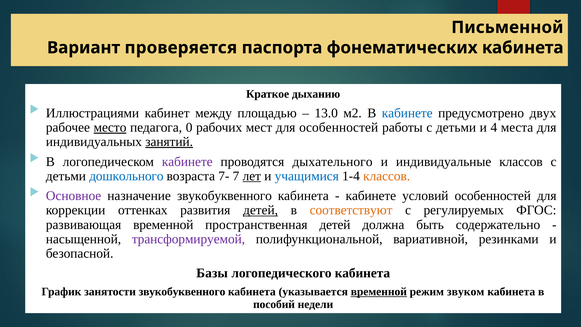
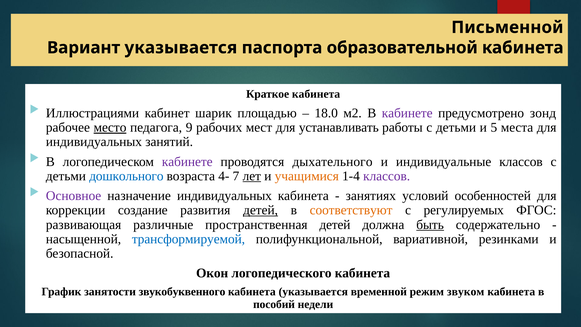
Вариант проверяется: проверяется -> указывается (181, 48)
фонематических: фонематических -> образовательной (402, 48)
Краткое дыханию: дыханию -> кабинета (316, 94)
между: между -> шарик (213, 113)
13.0: 13.0 -> 18.0 (326, 113)
кабинете colour: blue -> purple (407, 113)
двух: двух -> зонд (543, 113)
0: 0 -> 9 (189, 127)
для особенностей: особенностей -> устанавливать (339, 127)
4: 4 -> 5 (494, 127)
занятий underline: present -> none (169, 142)
7-: 7- -> 4- (224, 176)
учащимися colour: blue -> orange (307, 176)
классов colour: orange -> purple (387, 176)
назначение звукобуквенного: звукобуквенного -> индивидуальных (224, 196)
кабинете: кабинете -> занятиях (371, 196)
оттенках: оттенках -> создание (143, 210)
развивающая временной: временной -> различные (163, 224)
быть underline: none -> present (430, 224)
трансформируемой colour: purple -> blue (188, 239)
Базы: Базы -> Окон (212, 273)
временной underline: present -> none (379, 292)
